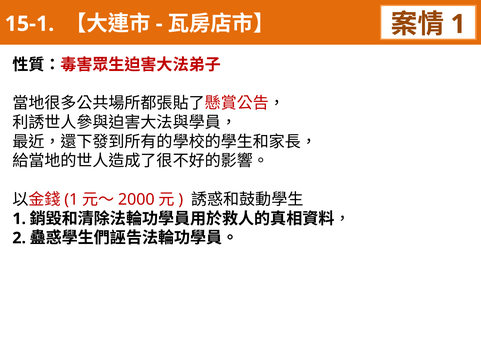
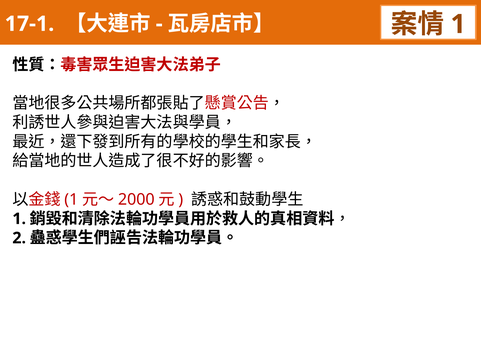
15-1: 15-1 -> 17-1 (29, 24)
